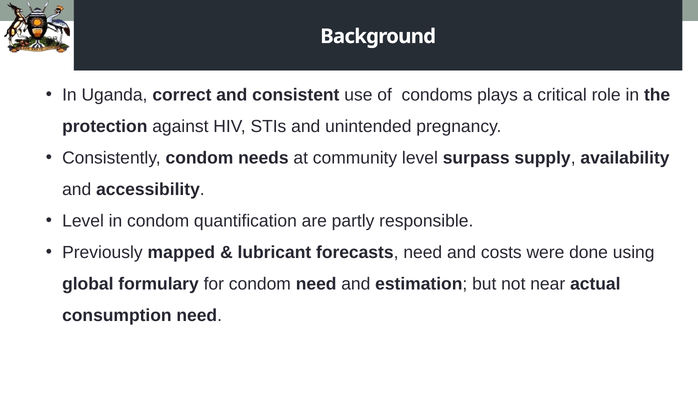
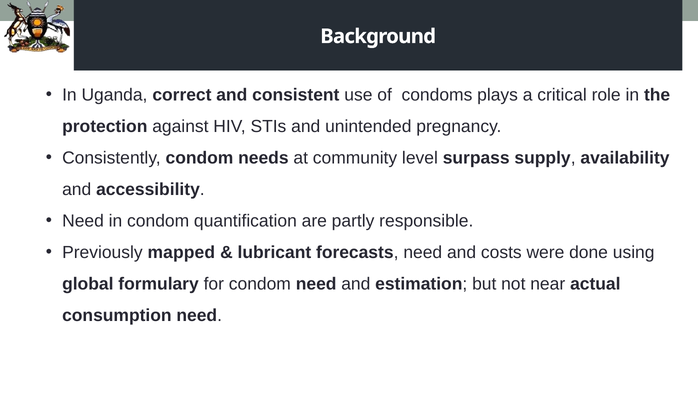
Level: Level -> Need (83, 221)
